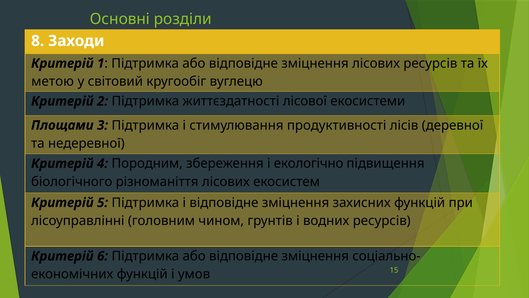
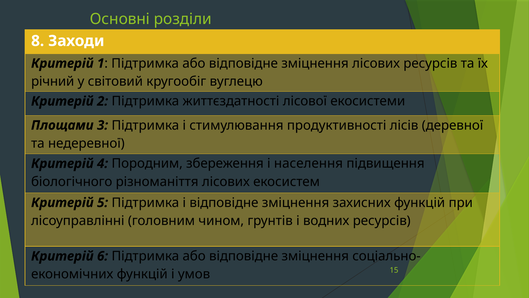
метою: метою -> річний (53, 81)
екологічно: екологічно -> населення (308, 163)
